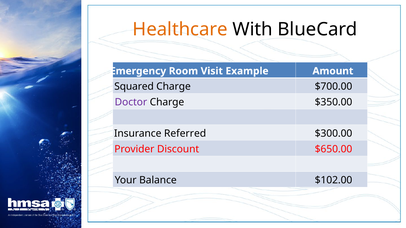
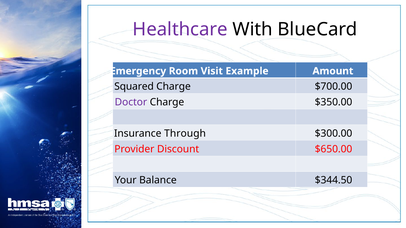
Healthcare colour: orange -> purple (180, 29)
Referred: Referred -> Through (185, 134)
$102.00: $102.00 -> $344.50 (334, 181)
